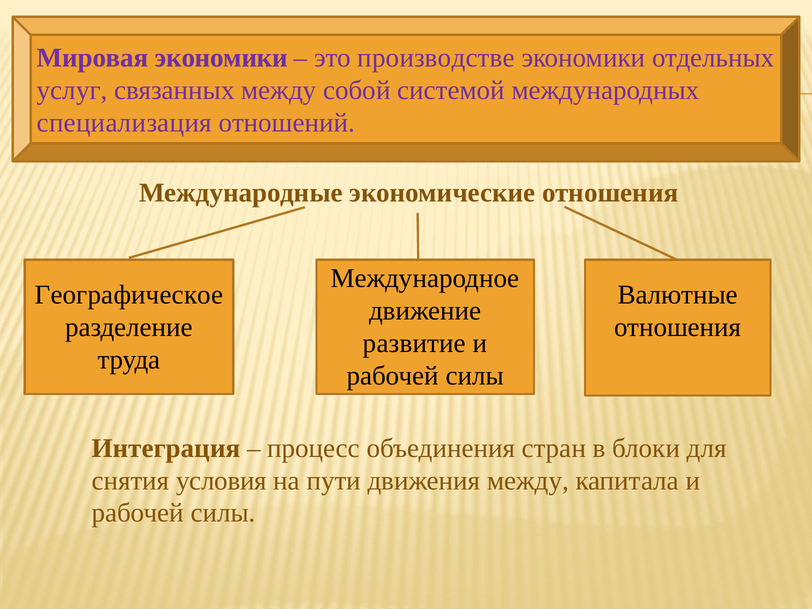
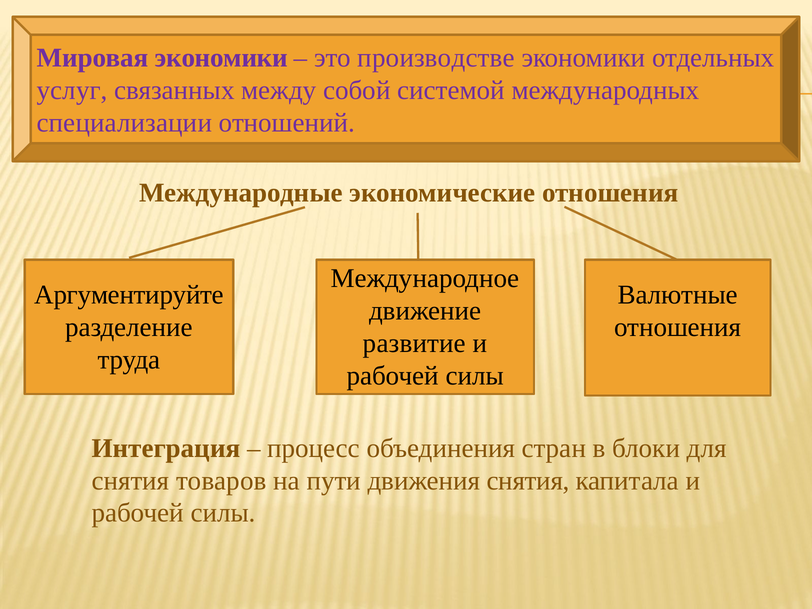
специализация: специализация -> специализации (124, 123)
Географическое: Географическое -> Аргументируйте (129, 295)
условия: условия -> товаров (221, 481)
движения между: между -> снятия (528, 481)
